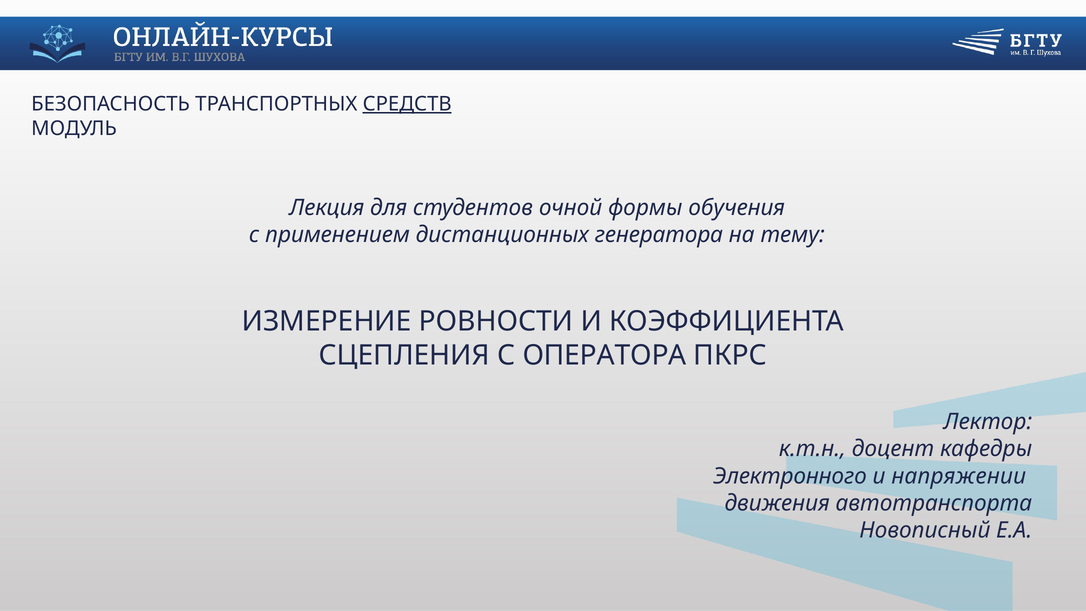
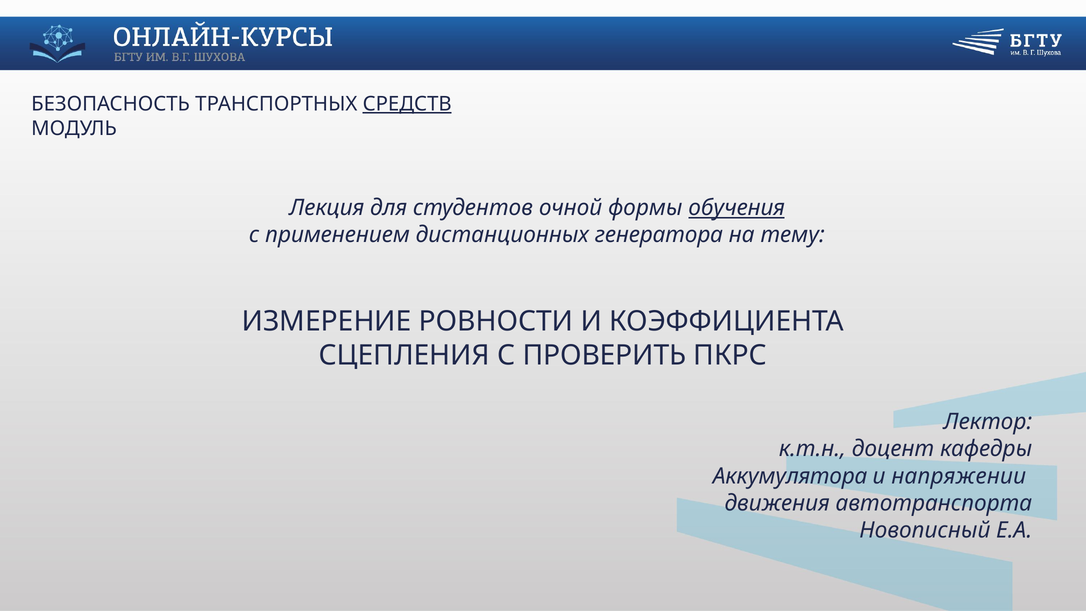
обучения underline: none -> present (737, 208)
ОПЕРАТОРА: ОПЕРАТОРА -> ПРОВЕРИТЬ (604, 355)
Электронного: Электронного -> Аккумулятора (790, 476)
